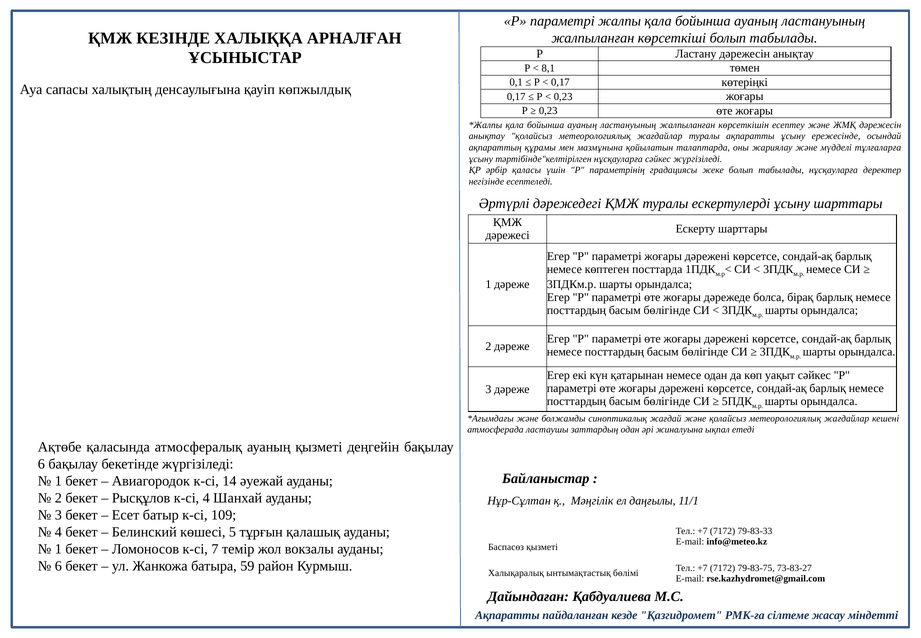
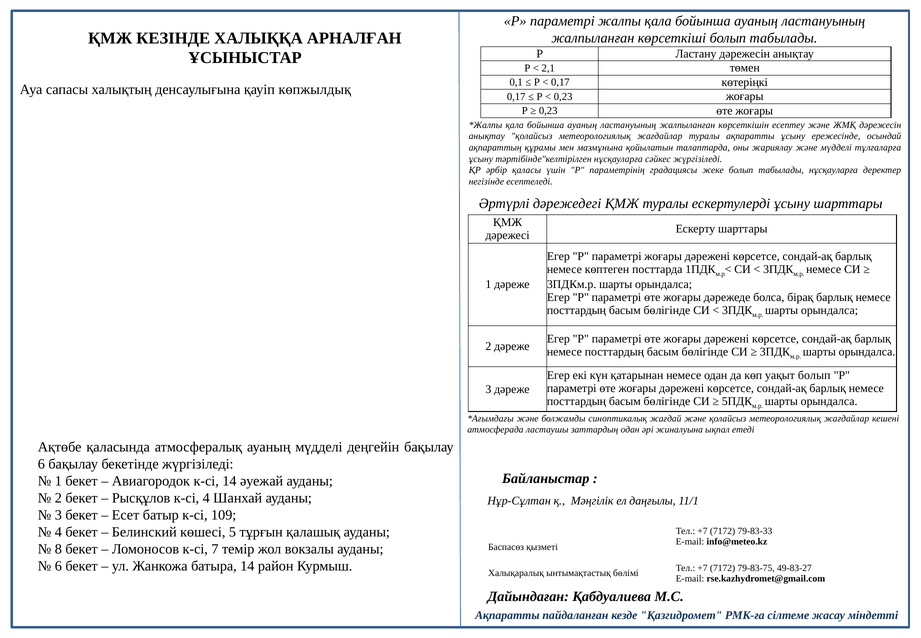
8,1: 8,1 -> 2,1 (548, 68)
уақыт сәйкес: сәйкес -> болып (814, 375)
ауаның қызметі: қызметі -> мүдделі (319, 447)
1: 1 -> 8 (58, 549)
батыра 59: 59 -> 14 (247, 566)
73-83-27: 73-83-27 -> 49-83-27 (794, 568)
